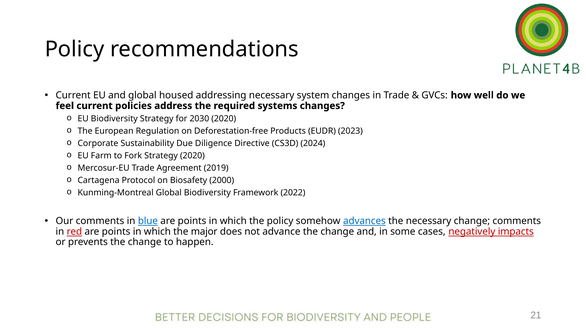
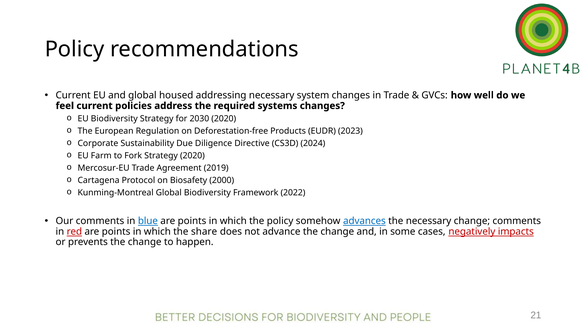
major: major -> share (204, 231)
